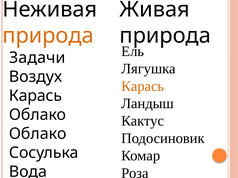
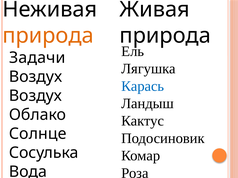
Карась colour: orange -> blue (143, 86)
Карась: Карась -> Воздух (35, 96)
Облако: Облако -> Солнце (38, 134)
